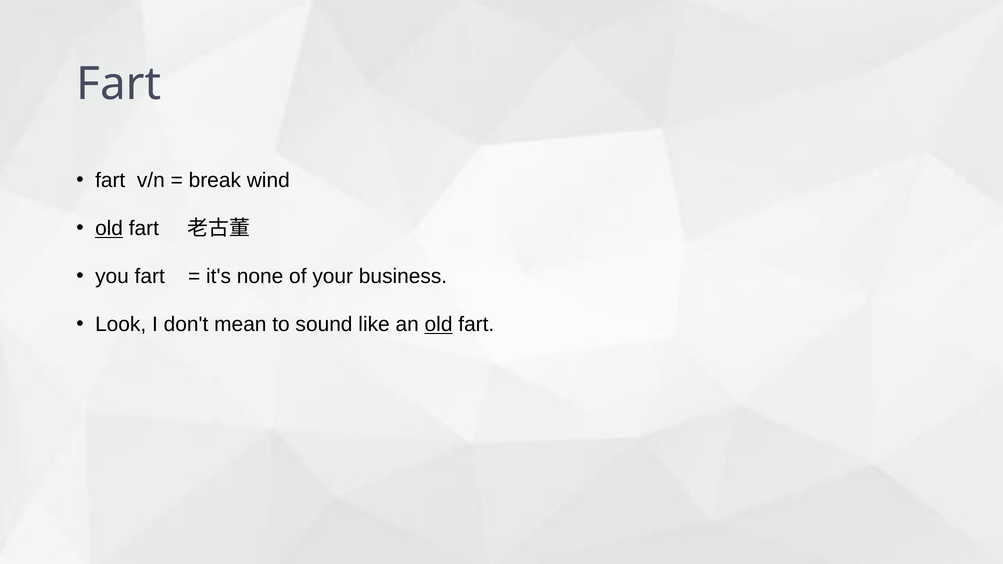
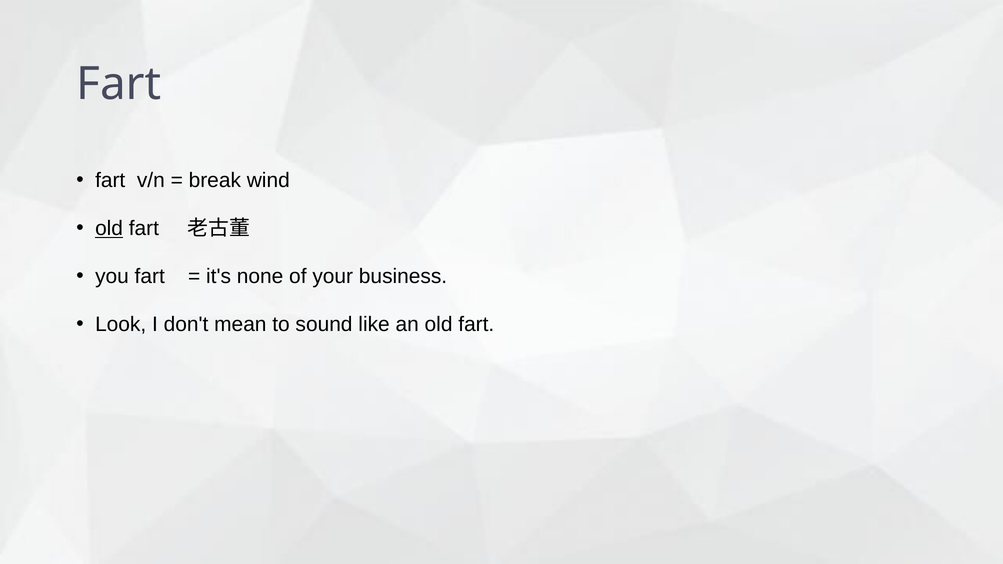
old underline: present -> none (439, 325)
